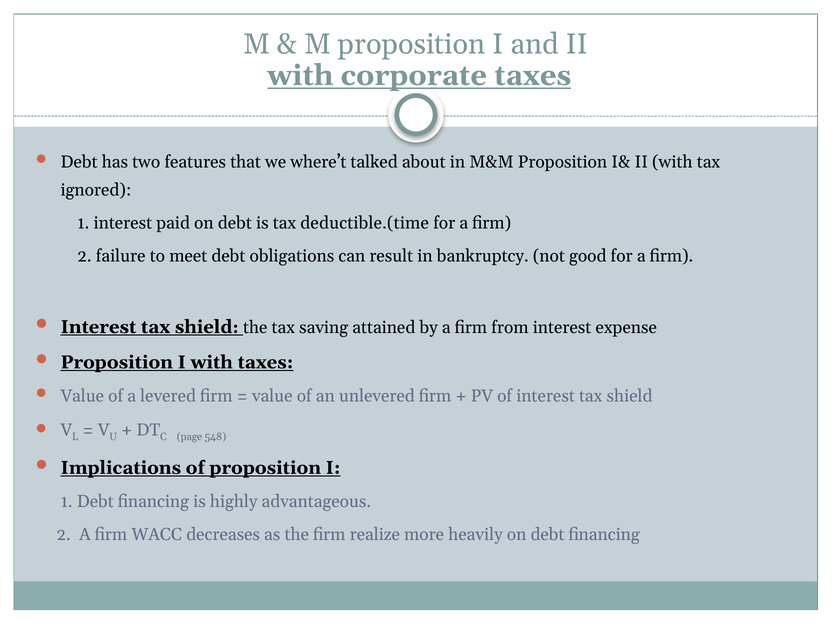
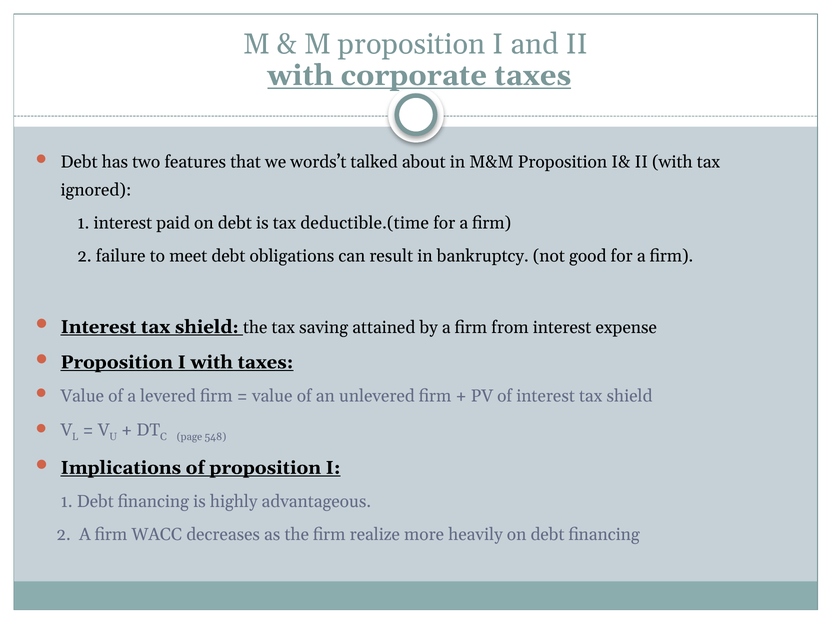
where’t: where’t -> words’t (318, 162)
